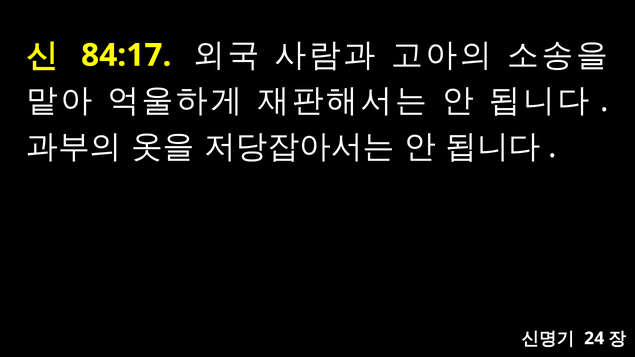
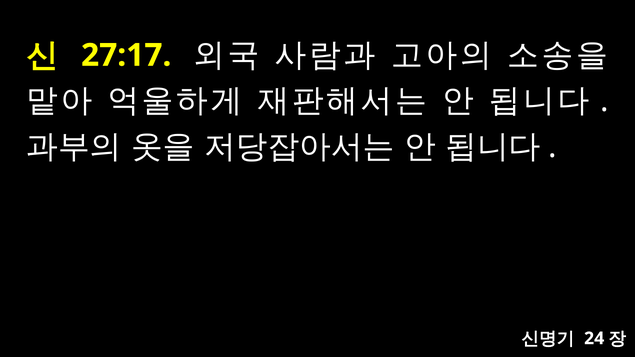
84:17: 84:17 -> 27:17 (126, 55)
